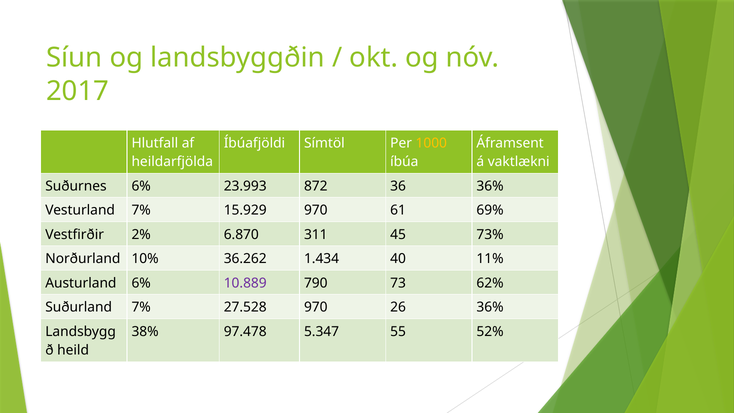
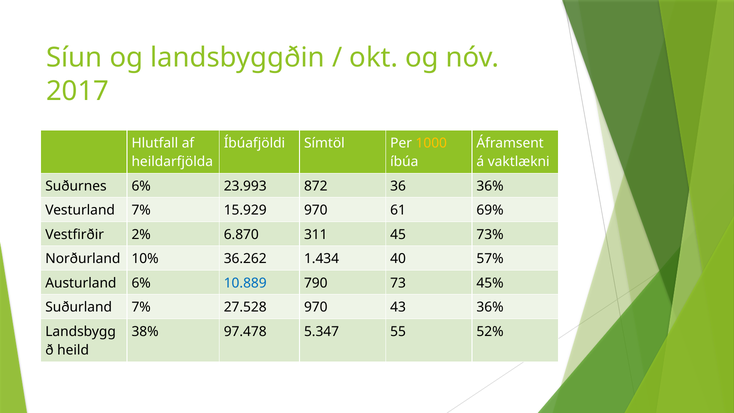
11%: 11% -> 57% (490, 259)
10.889 colour: purple -> blue (245, 283)
62%: 62% -> 45% (490, 283)
26: 26 -> 43 (398, 307)
